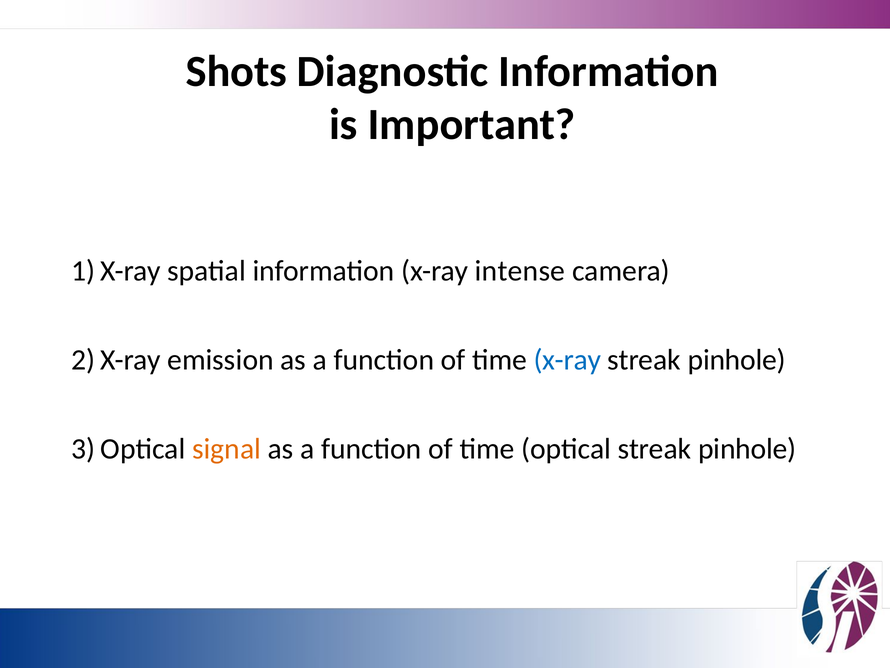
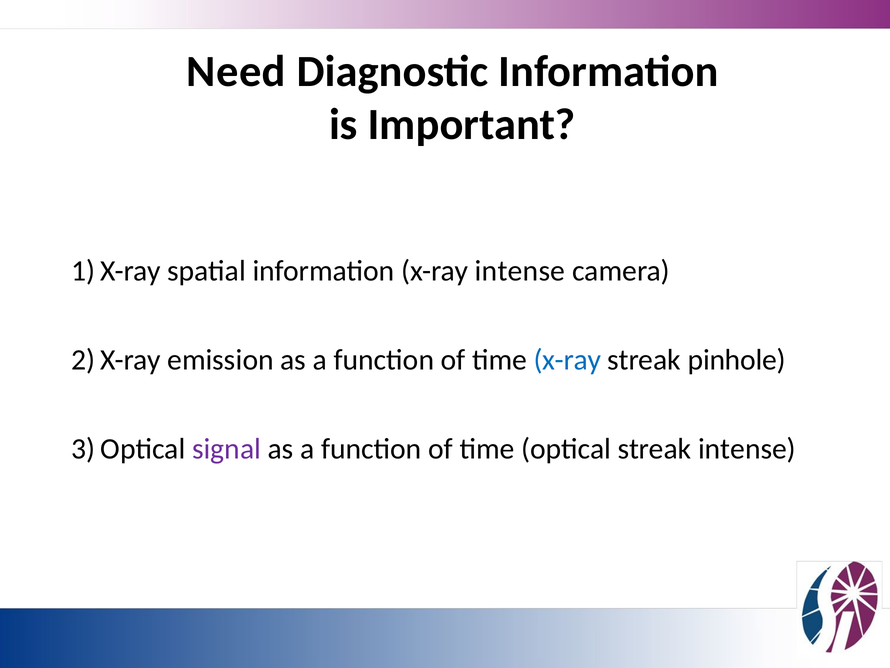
Shots: Shots -> Need (236, 71)
signal colour: orange -> purple (227, 449)
optical streak pinhole: pinhole -> intense (747, 449)
